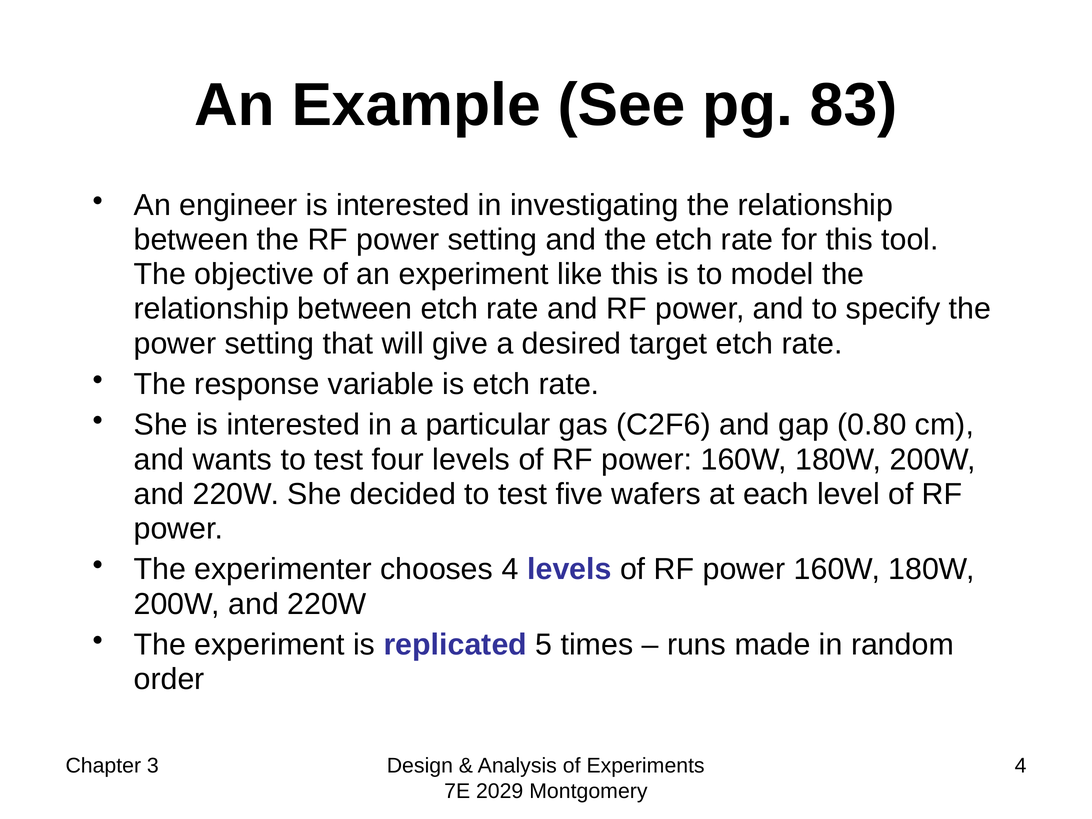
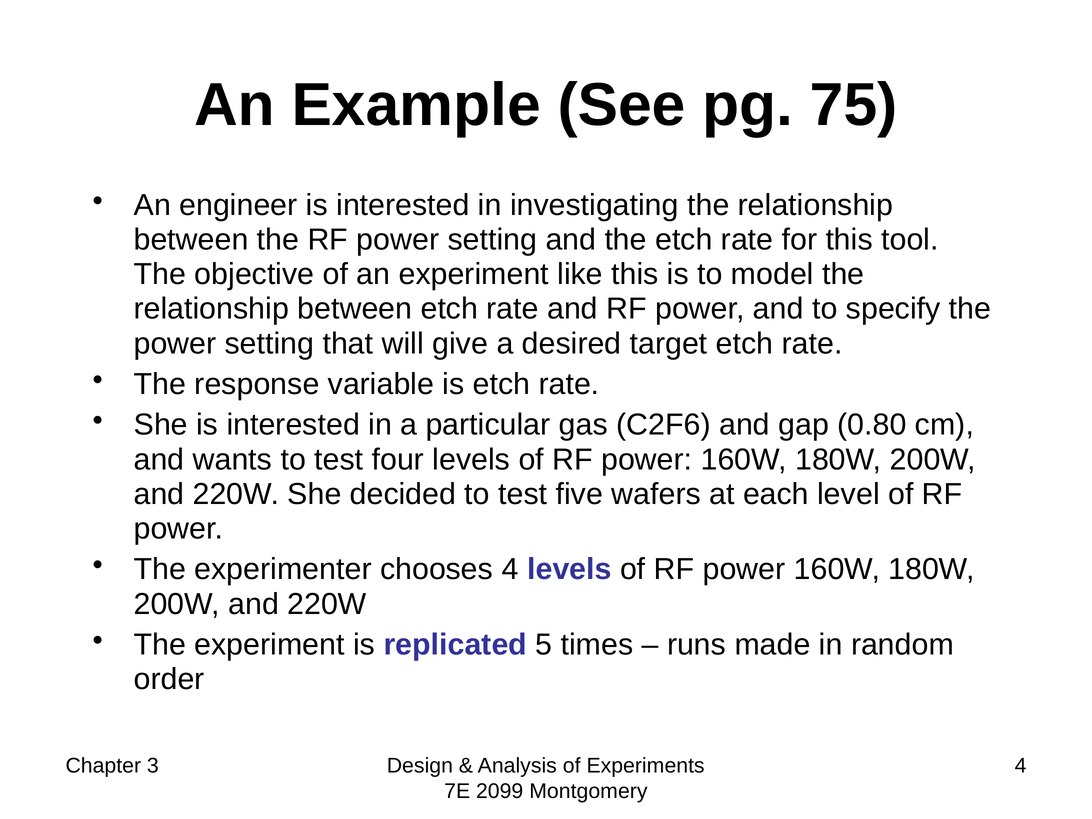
83: 83 -> 75 (854, 105)
2029: 2029 -> 2099 (500, 791)
